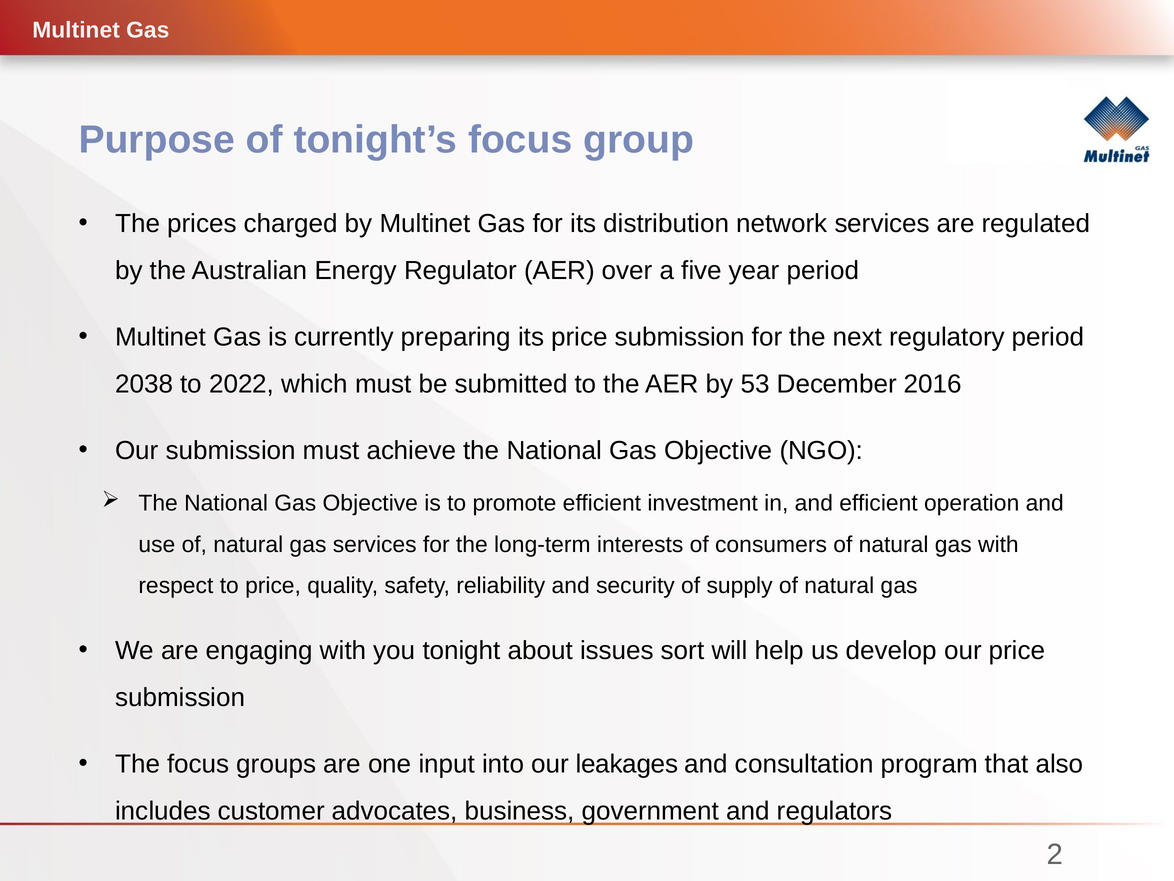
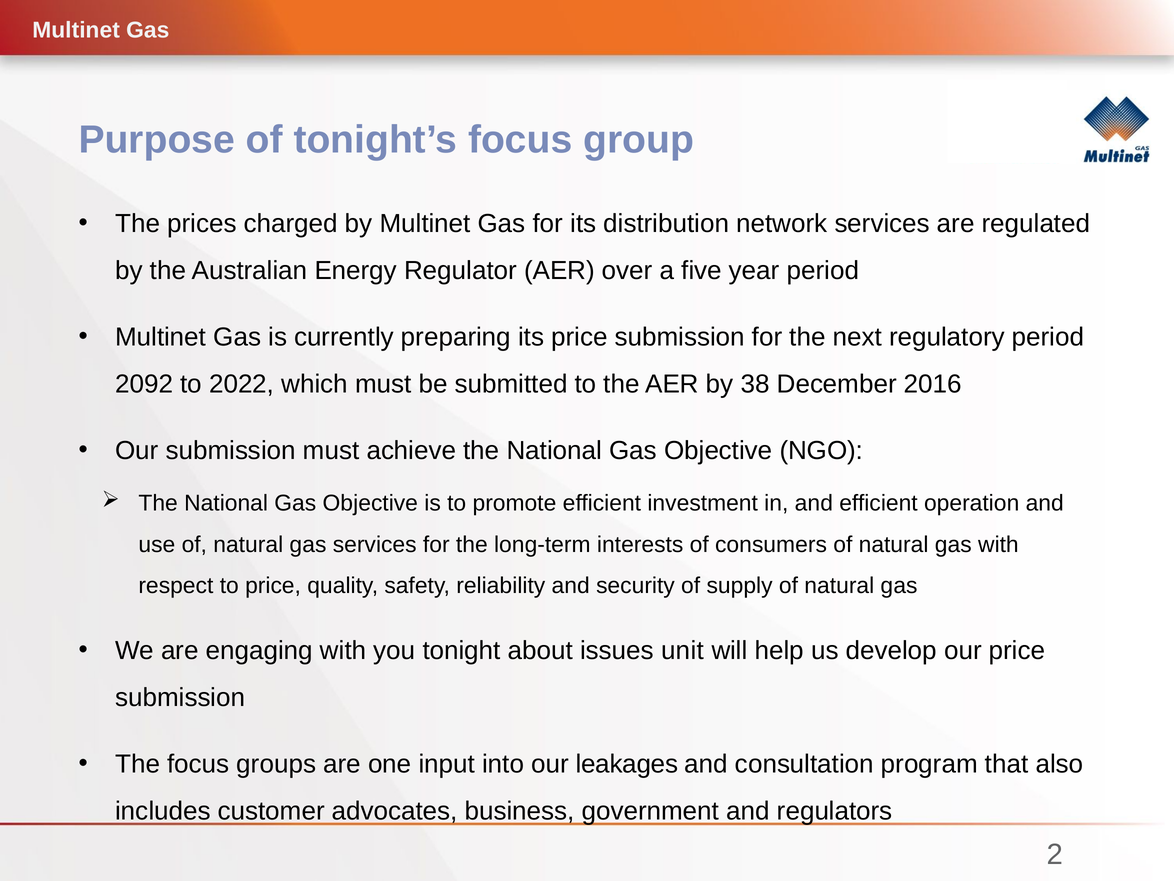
2038: 2038 -> 2092 (144, 384)
53: 53 -> 38 (755, 384)
sort: sort -> unit (683, 650)
